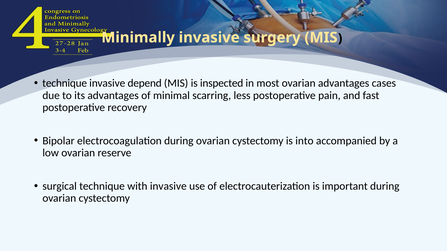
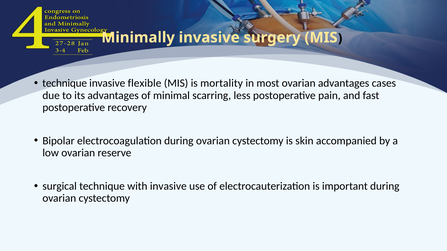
depend: depend -> flexible (145, 83)
inspected: inspected -> mortality (222, 83)
into: into -> skin (304, 141)
